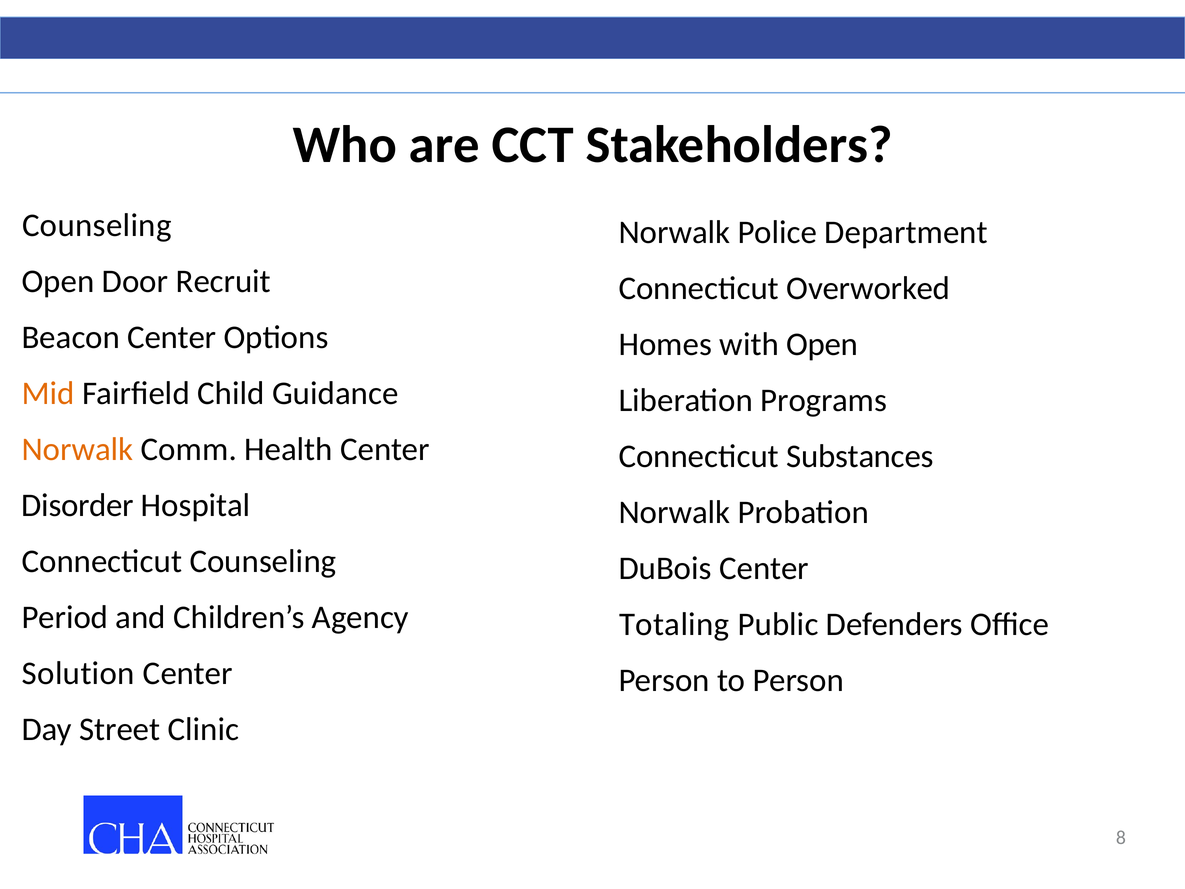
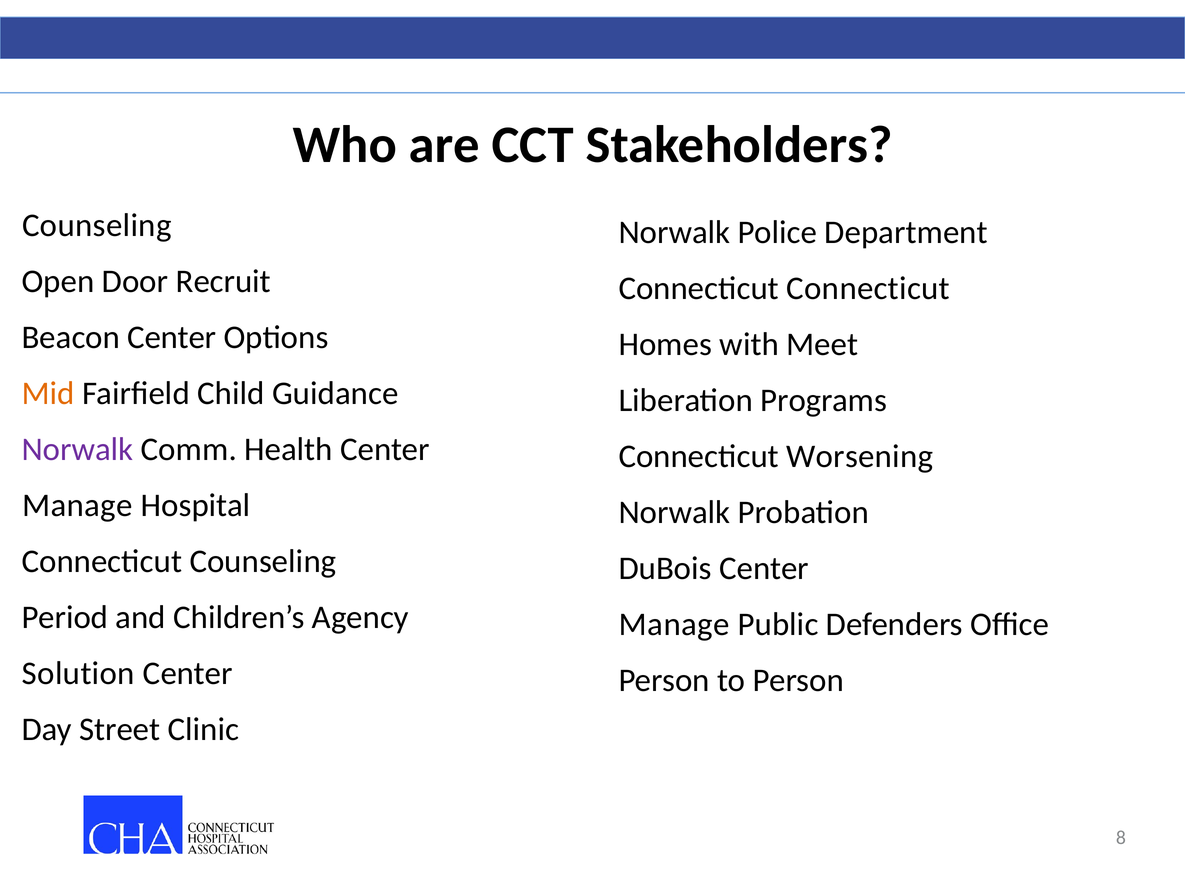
Connecticut Overworked: Overworked -> Connecticut (868, 288)
with Open: Open -> Meet (822, 344)
Norwalk colour: orange -> purple (77, 449)
Substances: Substances -> Worsening (860, 456)
Disorder: Disorder -> Manage (77, 505)
Totaling: Totaling -> Manage (674, 624)
